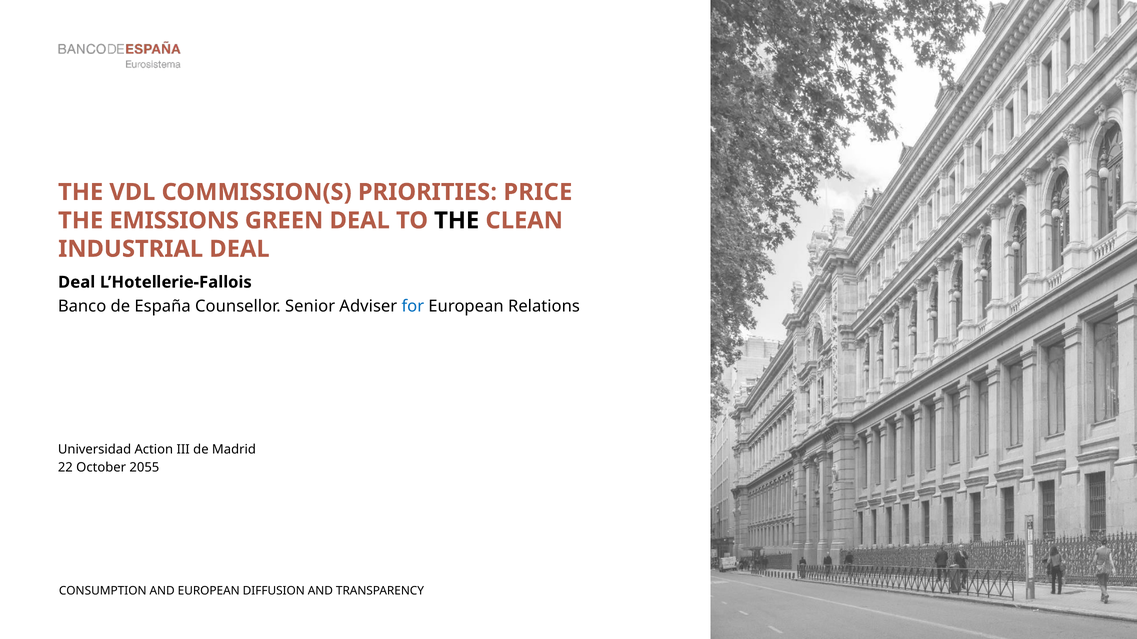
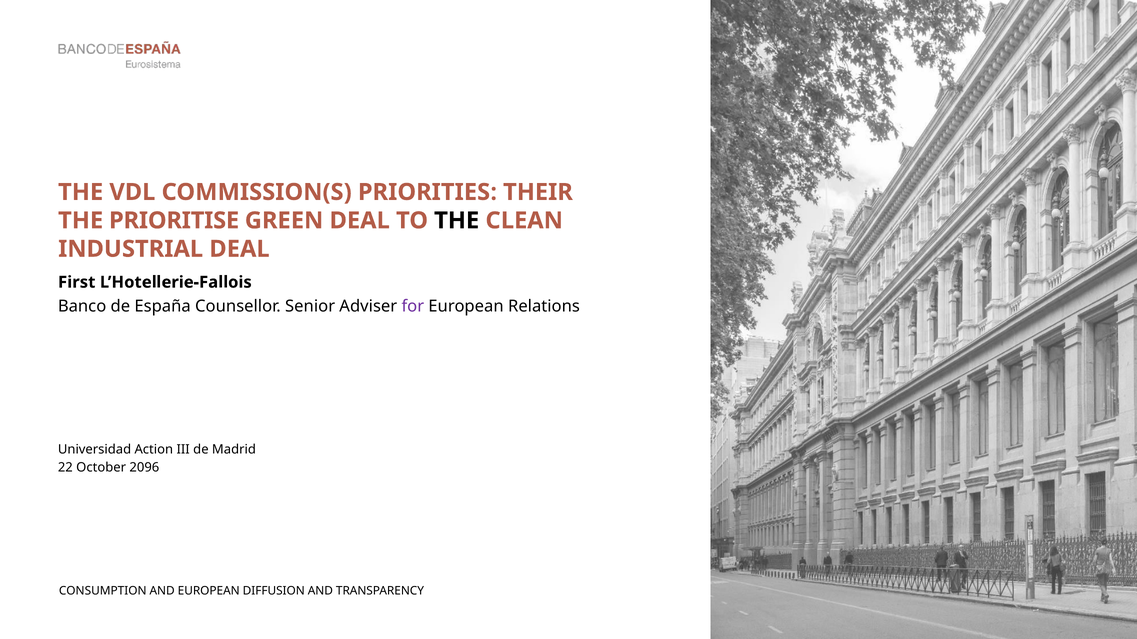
PRICE: PRICE -> THEIR (538, 192)
EMISSIONS: EMISSIONS -> PRIORITISE (174, 221)
Deal: Deal -> First (77, 282)
for colour: blue -> purple (413, 307)
2055: 2055 -> 2096 (144, 468)
